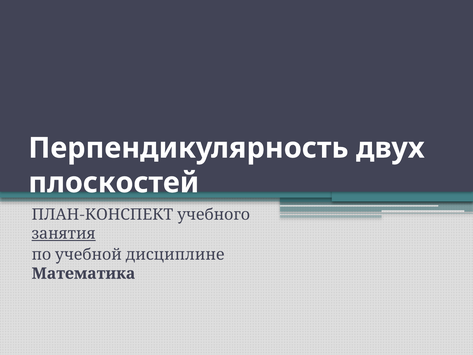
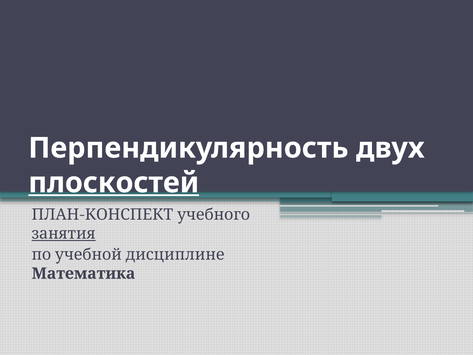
плоскостей underline: none -> present (114, 183)
